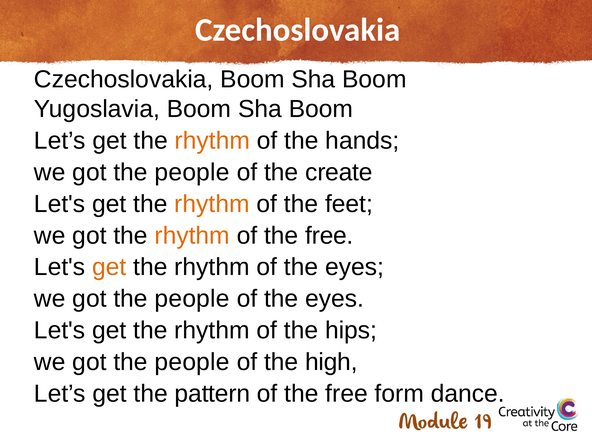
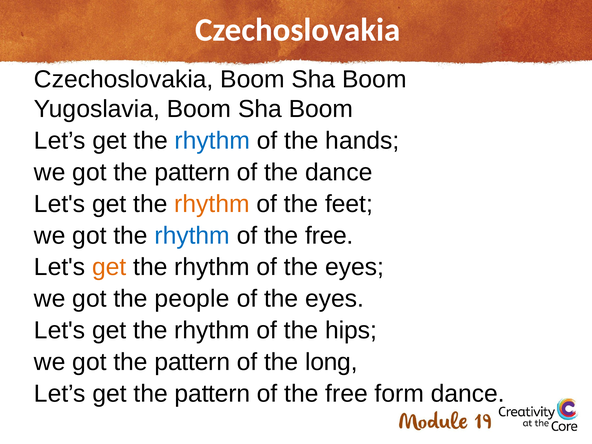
rhythm colour: orange -> blue (212, 141)
people: people -> pattern (192, 172)
the create: create -> dance (339, 172)
rhythm colour: orange -> blue (192, 236)
people: people -> pattern (192, 362)
high: high -> long (331, 362)
